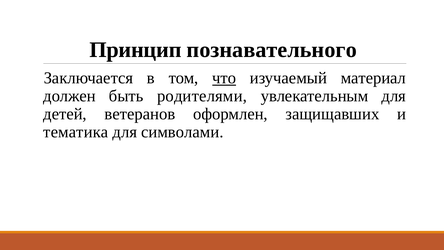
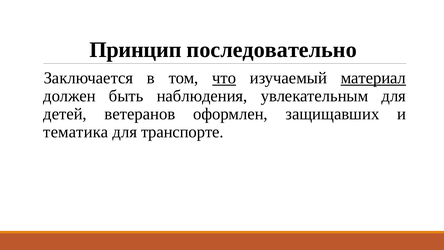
познавательного: познавательного -> последовательно (272, 50)
материал underline: none -> present (373, 78)
родителями: родителями -> наблюдения (202, 96)
символами: символами -> транспорте (182, 132)
